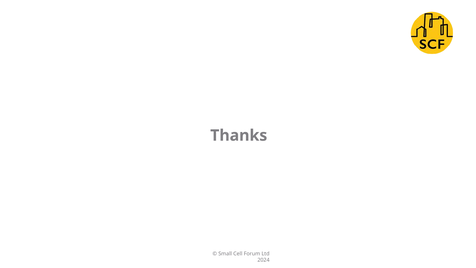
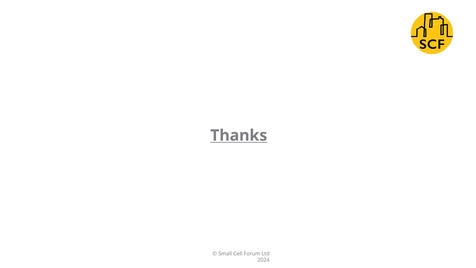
Thanks underline: none -> present (239, 135)
